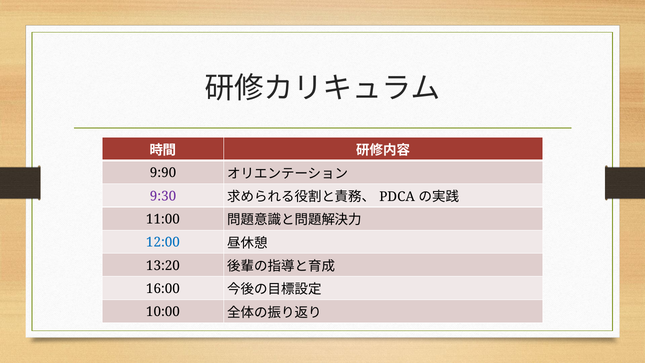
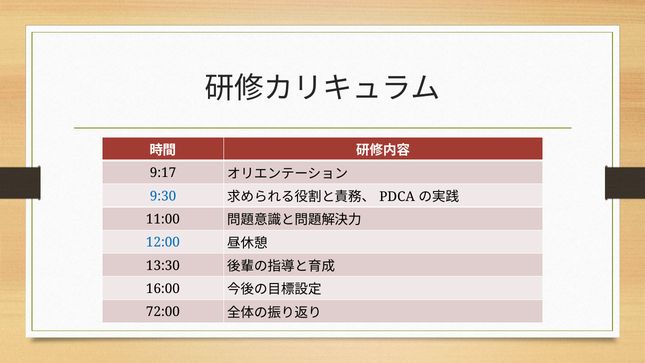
9:90: 9:90 -> 9:17 (163, 173)
9:30 colour: purple -> blue (163, 196)
13:20: 13:20 -> 13:30 (163, 266)
10:00: 10:00 -> 72:00 (163, 312)
